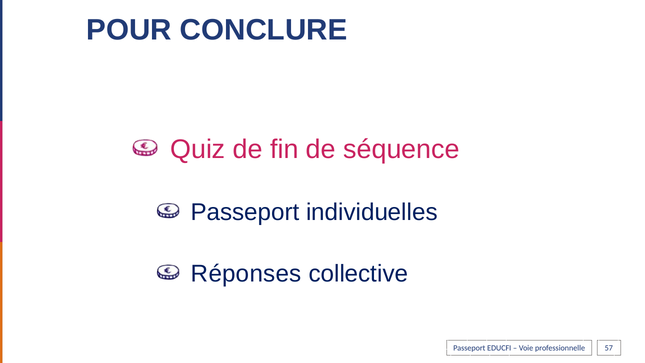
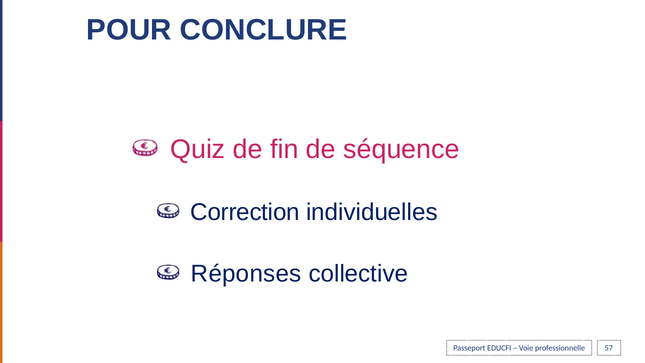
Passeport: Passeport -> Correction (245, 212)
